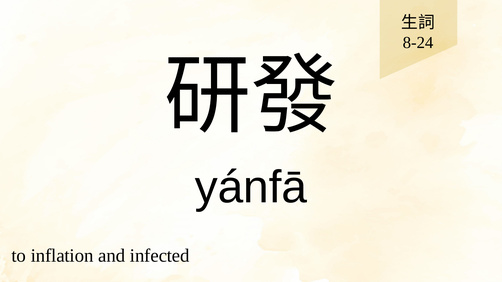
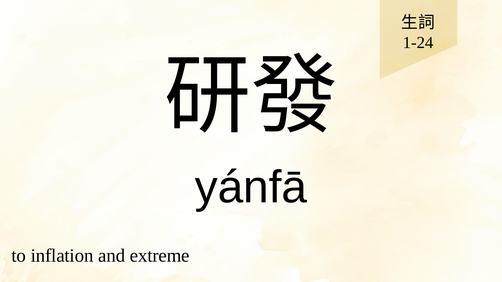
8-24: 8-24 -> 1-24 (418, 43)
infected: infected -> extreme (160, 256)
